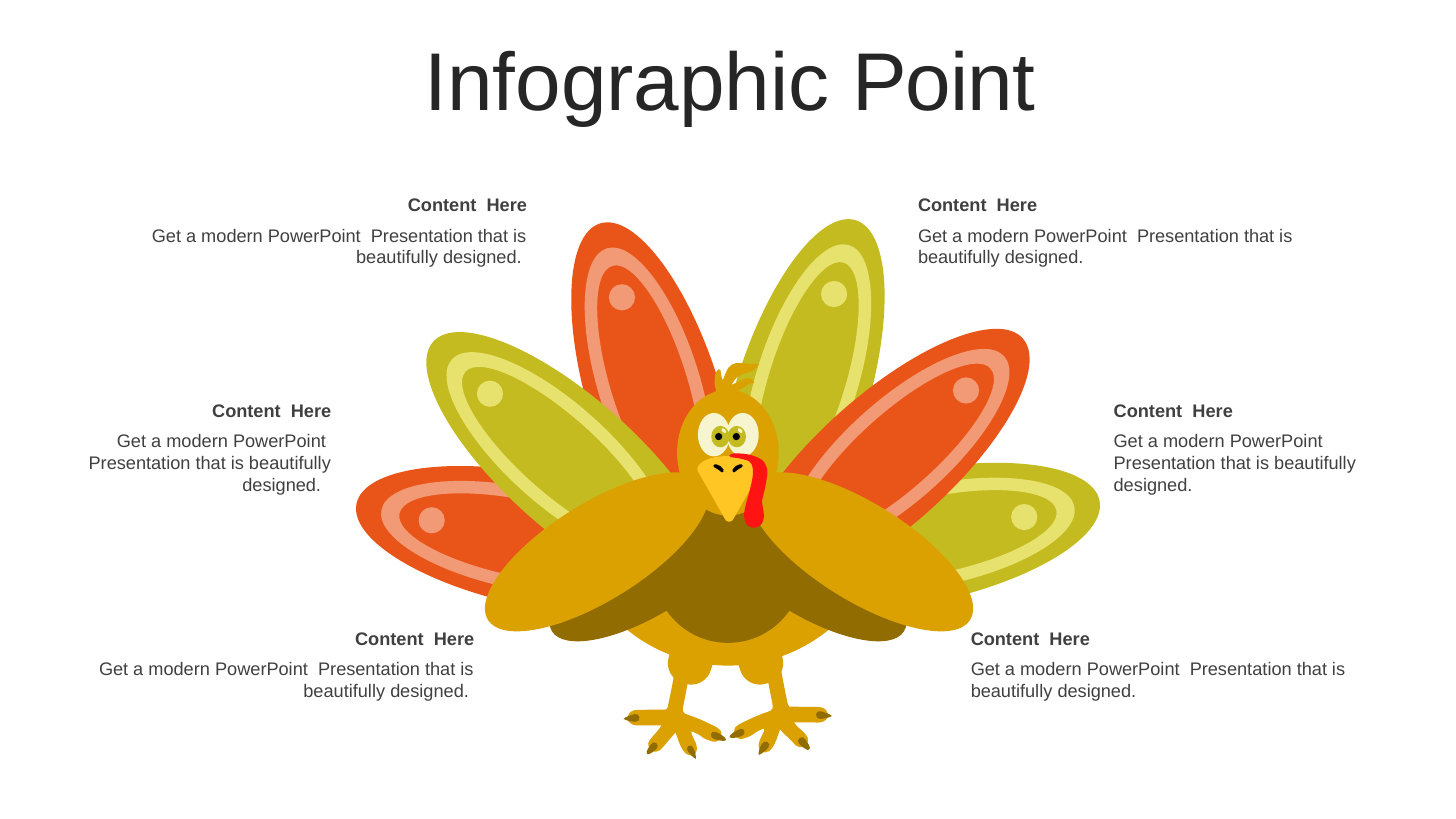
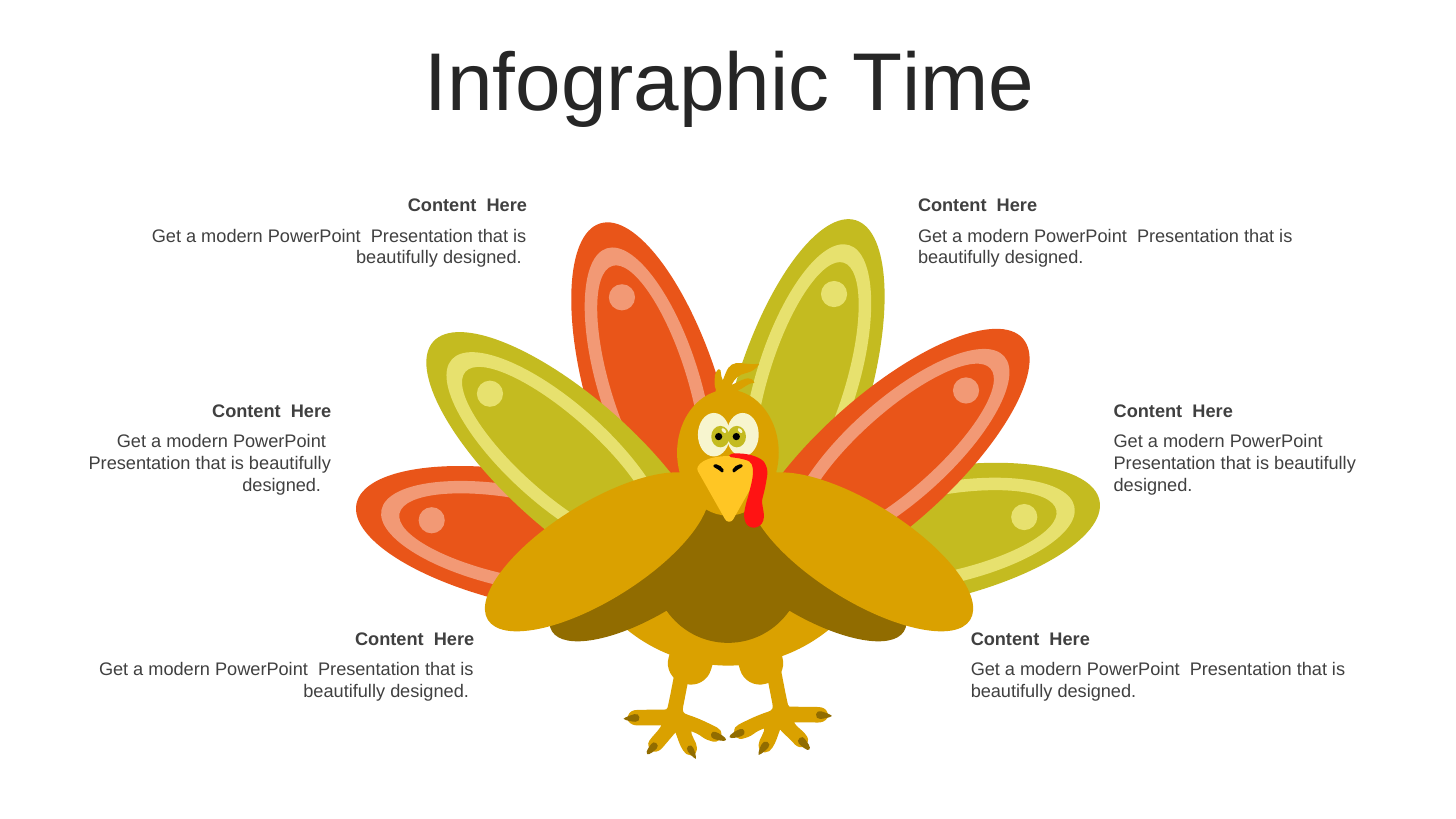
Point: Point -> Time (943, 83)
